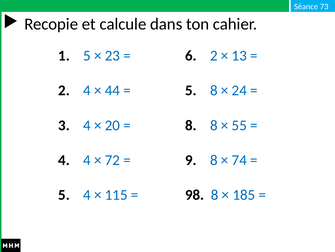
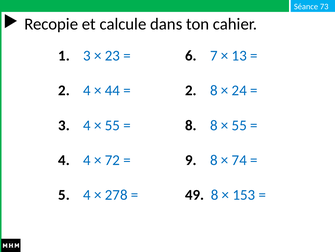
1 5: 5 -> 3 (87, 55)
6 2: 2 -> 7 (214, 55)
5: 5 -> 2 (191, 90)
20: 20 -> 55 (112, 125)
115: 115 -> 278 (116, 194)
98: 98 -> 49 (195, 194)
185: 185 -> 153 (244, 194)
